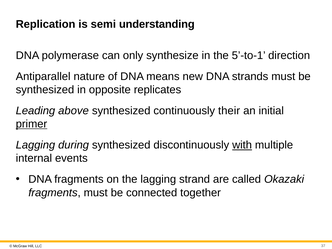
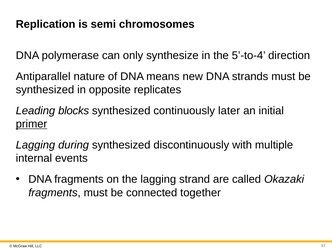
understanding: understanding -> chromosomes (157, 24)
5’-to-1: 5’-to-1 -> 5’-to-4 (249, 55)
above: above -> blocks (74, 111)
their: their -> later (229, 111)
with underline: present -> none (242, 145)
